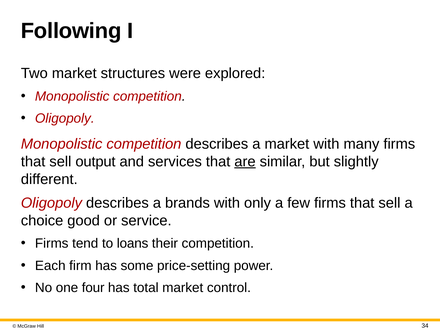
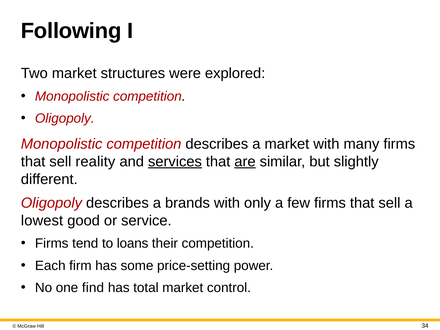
output: output -> reality (95, 162)
services underline: none -> present (175, 162)
choice: choice -> lowest (42, 221)
four: four -> find (93, 288)
